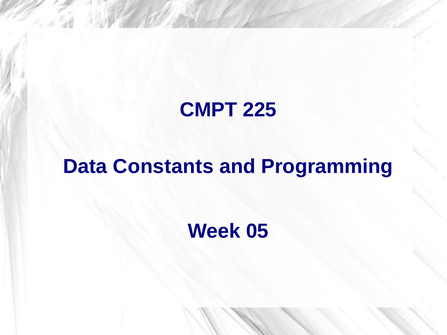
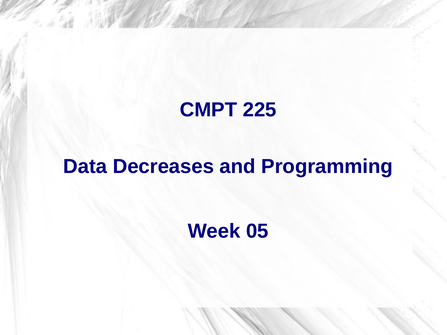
Constants: Constants -> Decreases (163, 167)
